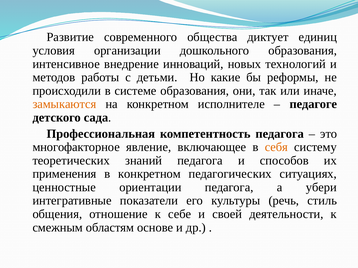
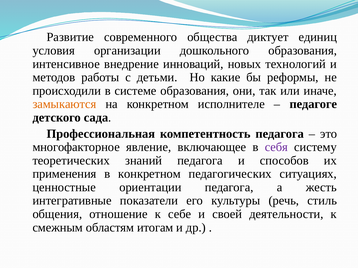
себя colour: orange -> purple (276, 147)
убери: убери -> жесть (321, 188)
основе: основе -> итогам (155, 228)
